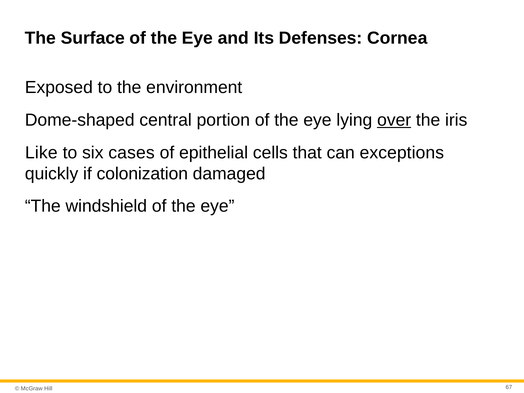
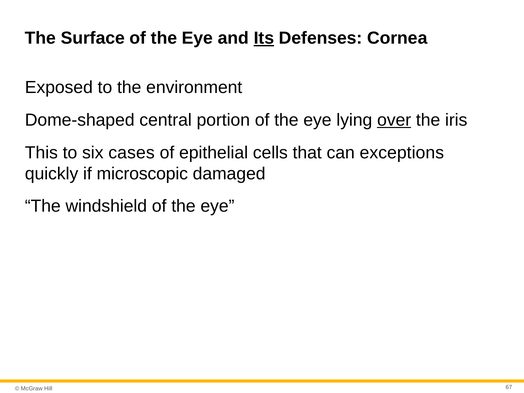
Its underline: none -> present (264, 38)
Like: Like -> This (41, 153)
colonization: colonization -> microscopic (142, 174)
